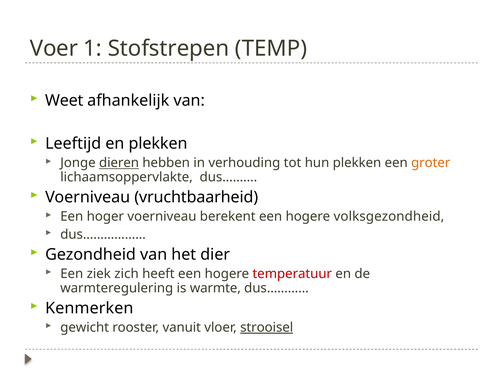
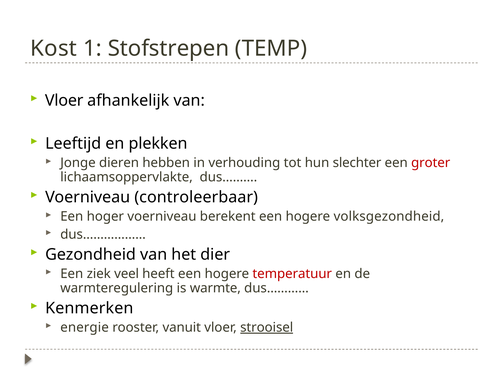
Voer: Voer -> Kost (54, 49)
Weet: Weet -> Vloer (64, 101)
dieren underline: present -> none (119, 163)
hun plekken: plekken -> slechter (357, 163)
groter colour: orange -> red (431, 163)
vruchtbaarheid: vruchtbaarheid -> controleerbaar (196, 197)
zich: zich -> veel (127, 274)
gewicht: gewicht -> energie (85, 328)
